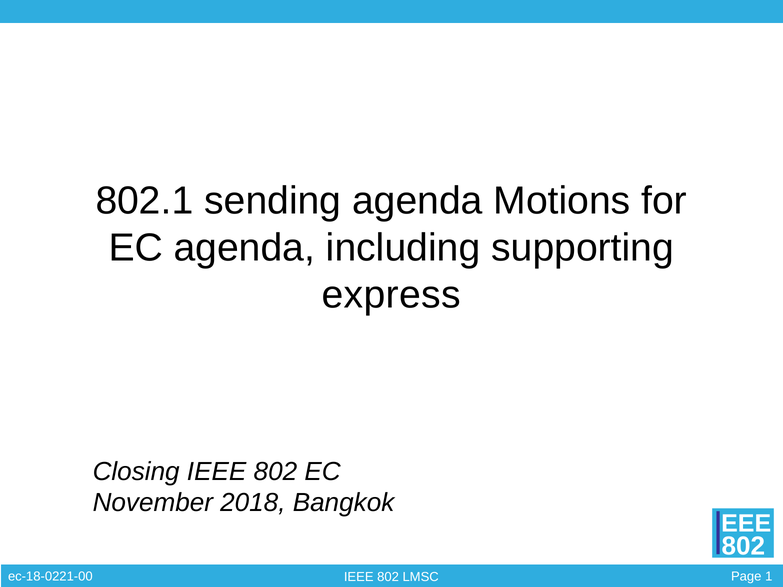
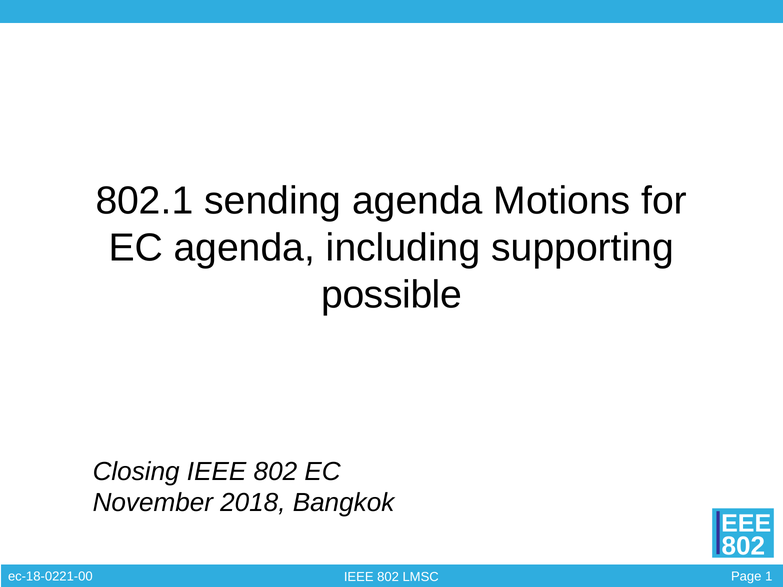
express: express -> possible (392, 295)
